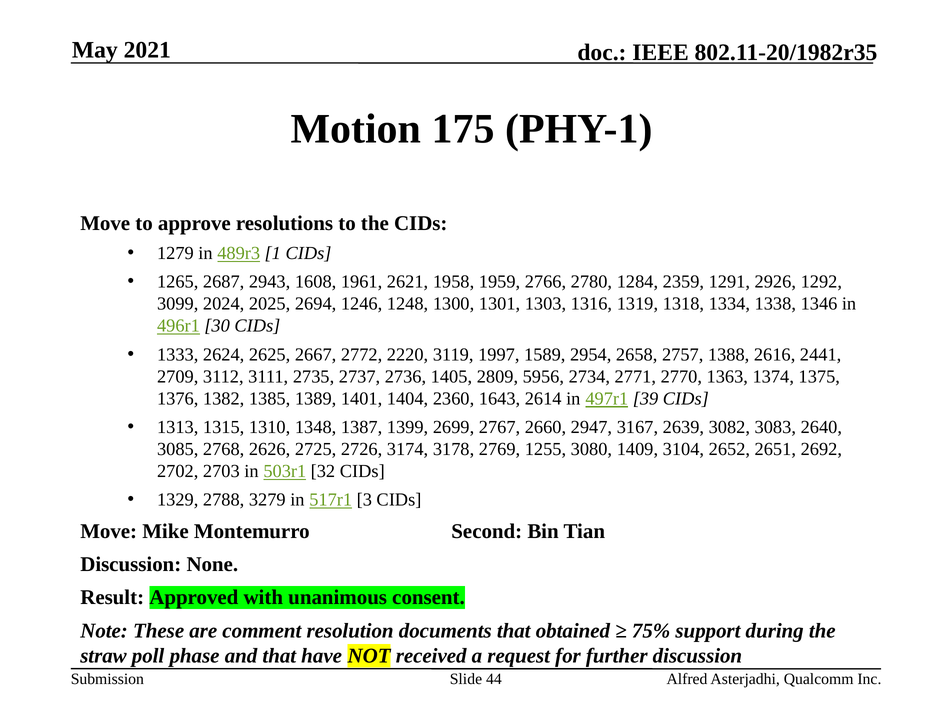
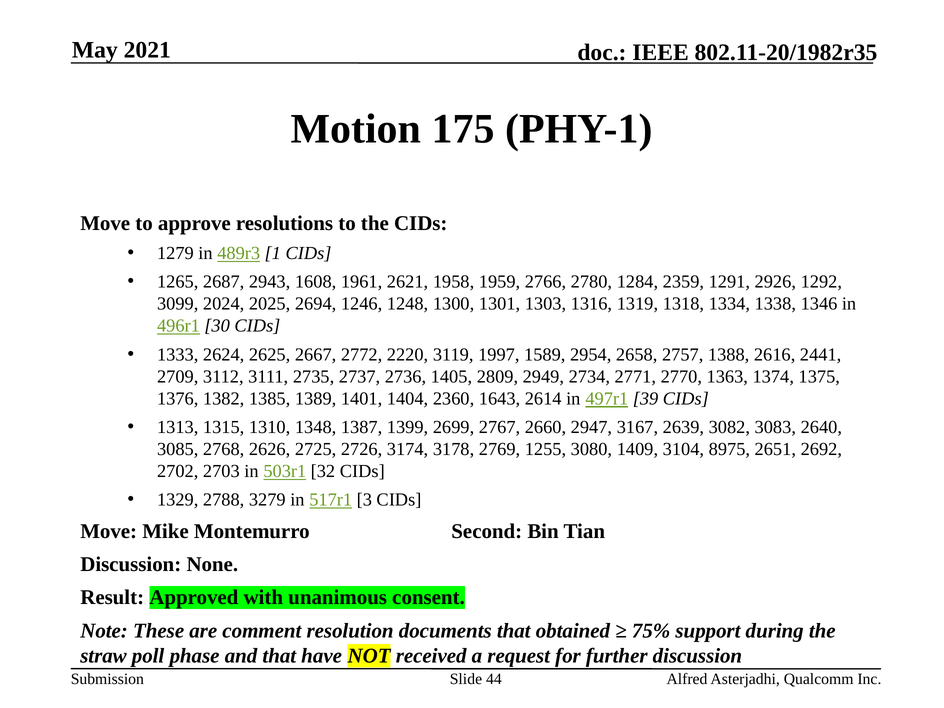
5956: 5956 -> 2949 (543, 377)
2652: 2652 -> 8975 (729, 449)
